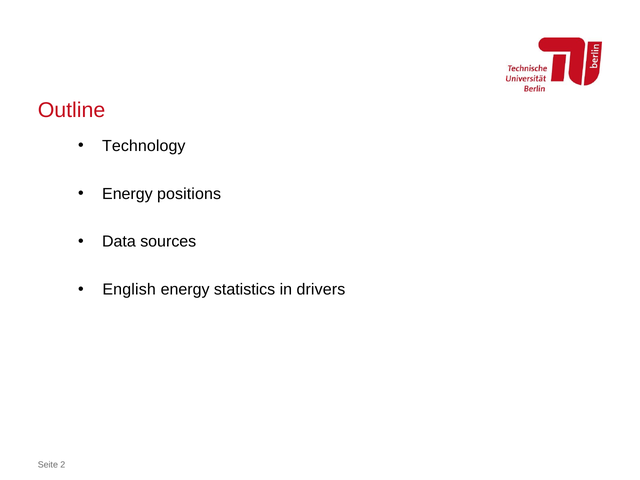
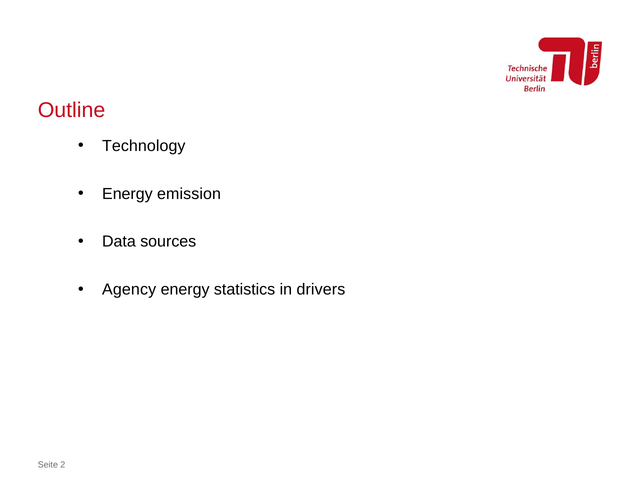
positions: positions -> emission (189, 194)
English: English -> Agency (129, 290)
